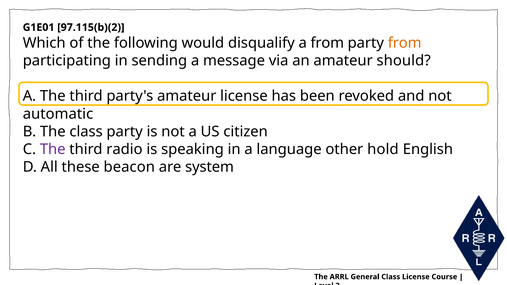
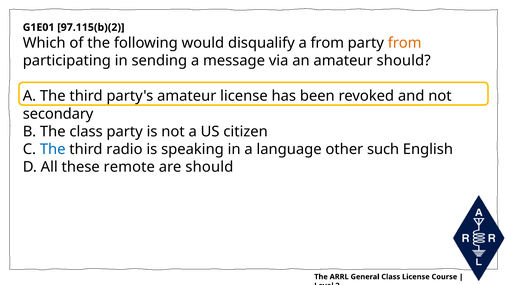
automatic: automatic -> secondary (58, 114)
The colour: purple -> blue (53, 149)
hold: hold -> such (383, 149)
beacon: beacon -> remote (129, 167)
are system: system -> should (209, 167)
